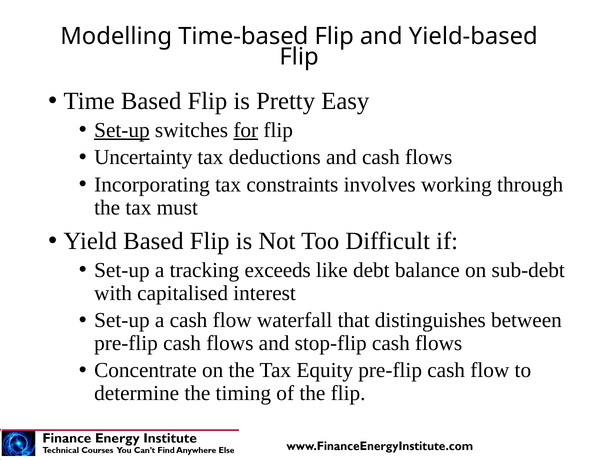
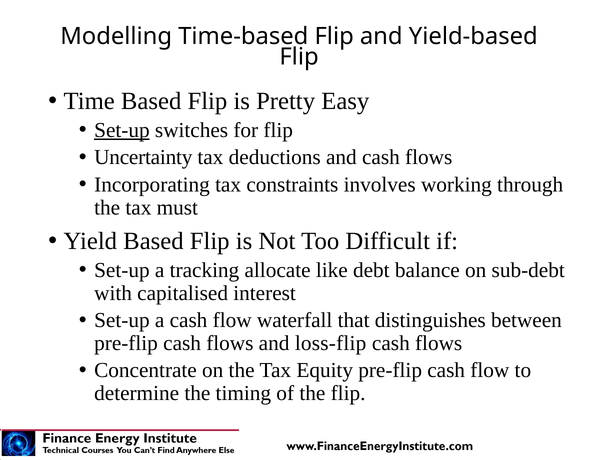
for underline: present -> none (246, 130)
exceeds: exceeds -> allocate (278, 270)
stop-flip: stop-flip -> loss-flip (331, 343)
